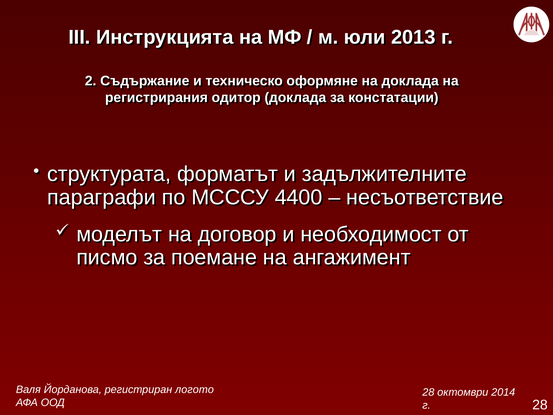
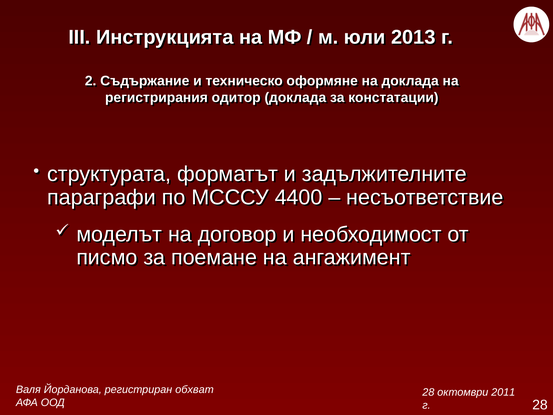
логото: логото -> обхват (195, 389)
2014: 2014 -> 2011 (503, 392)
